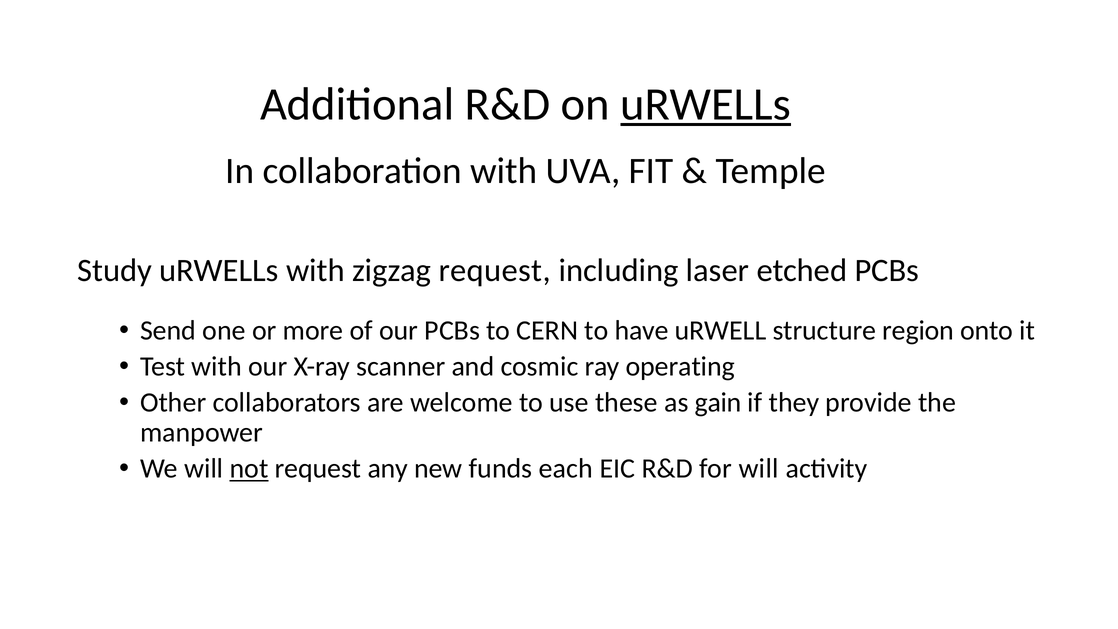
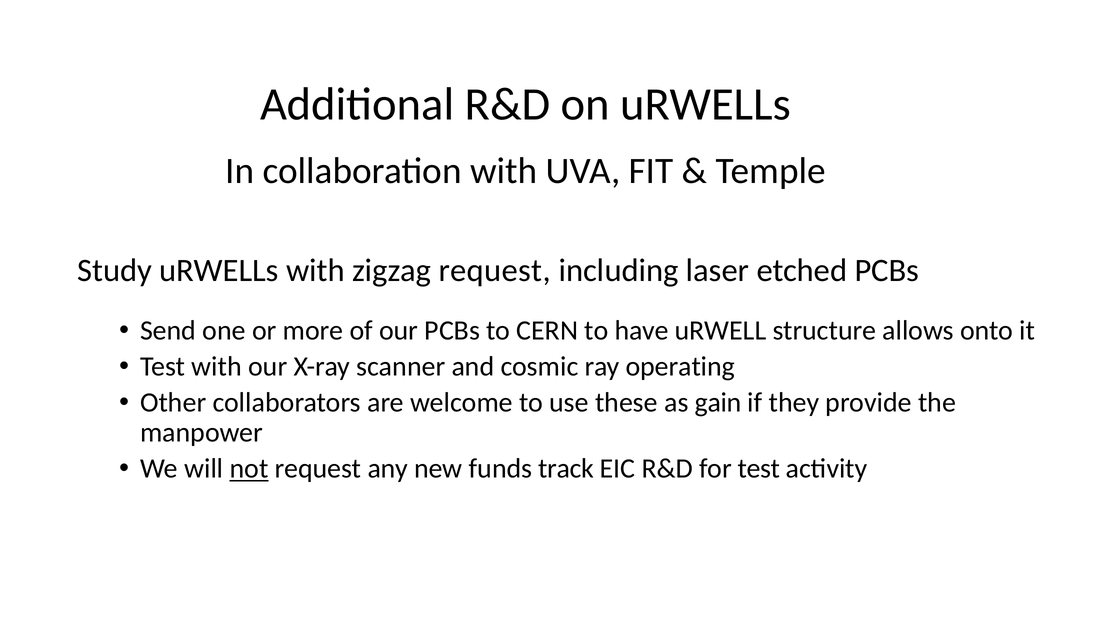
uRWELLs underline: present -> none (706, 104)
region: region -> allows (918, 331)
each: each -> track (566, 469)
for will: will -> test (759, 469)
